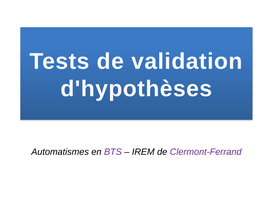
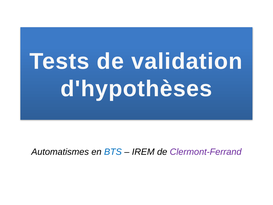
BTS colour: purple -> blue (113, 152)
